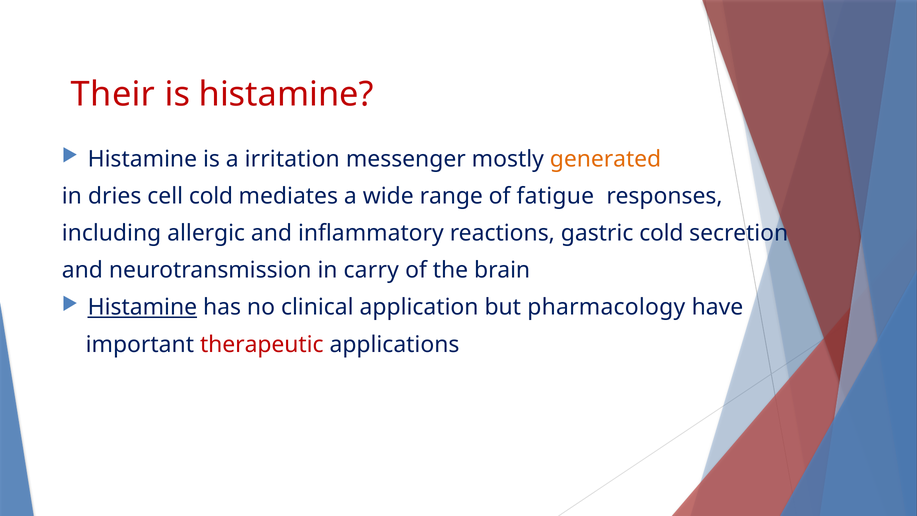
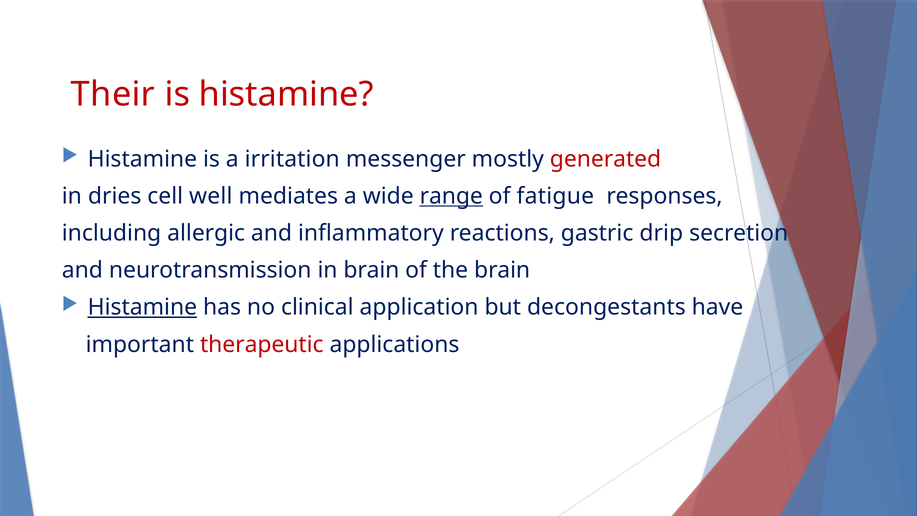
generated colour: orange -> red (606, 159)
cell cold: cold -> well (211, 196)
range underline: none -> present (451, 196)
gastric cold: cold -> drip (661, 233)
in carry: carry -> brain (371, 270)
pharmacology: pharmacology -> decongestants (606, 307)
